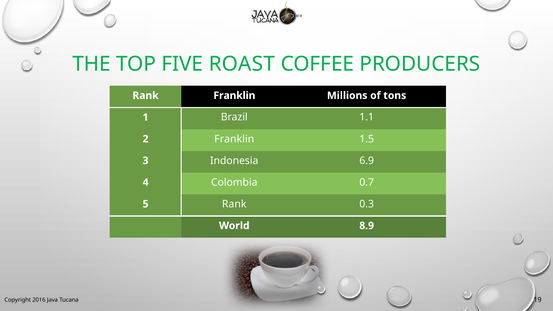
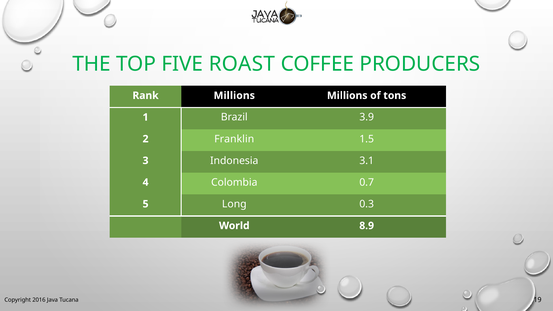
Rank Franklin: Franklin -> Millions (234, 96)
1.1: 1.1 -> 3.9 (367, 117)
6.9: 6.9 -> 3.1 (367, 161)
5 Rank: Rank -> Long (234, 204)
